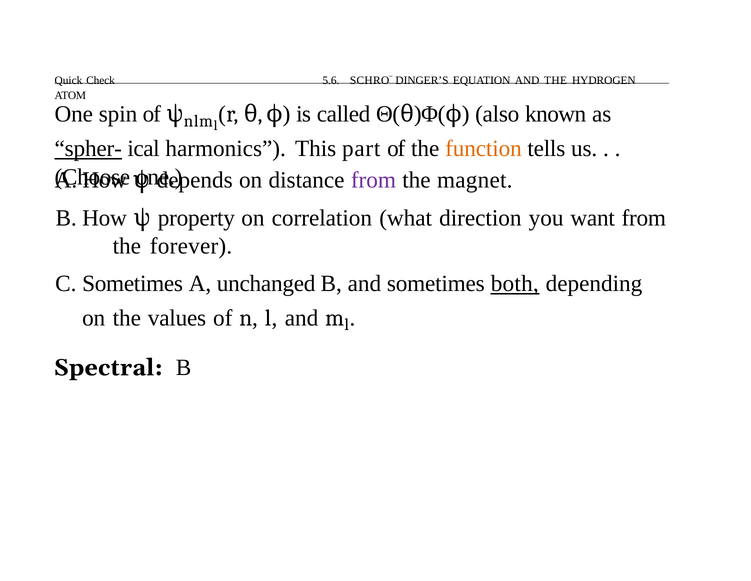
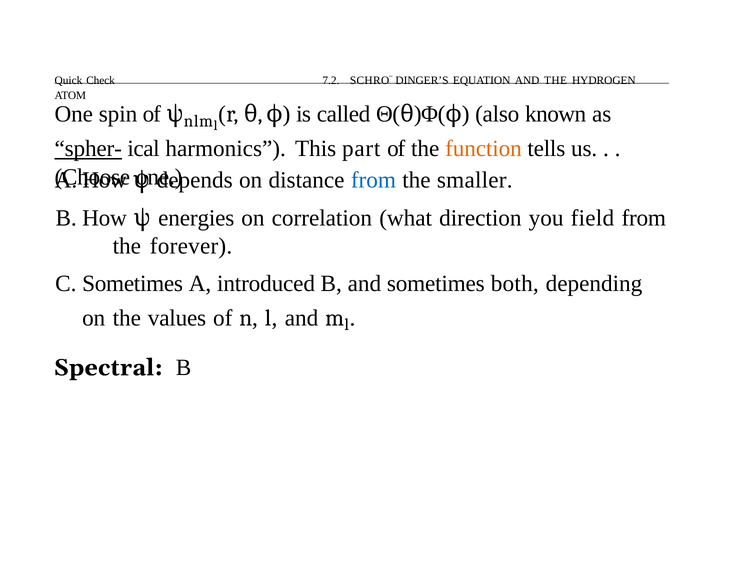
5.6: 5.6 -> 7.2 (331, 81)
from colour: purple -> blue (373, 180)
magnet: magnet -> smaller (475, 180)
property: property -> energies (196, 218)
want: want -> field (592, 218)
unchanged: unchanged -> introduced (266, 283)
both underline: present -> none (515, 283)
